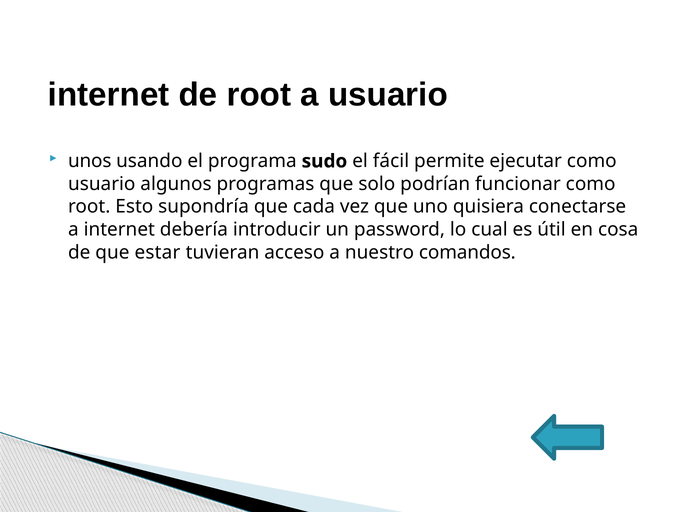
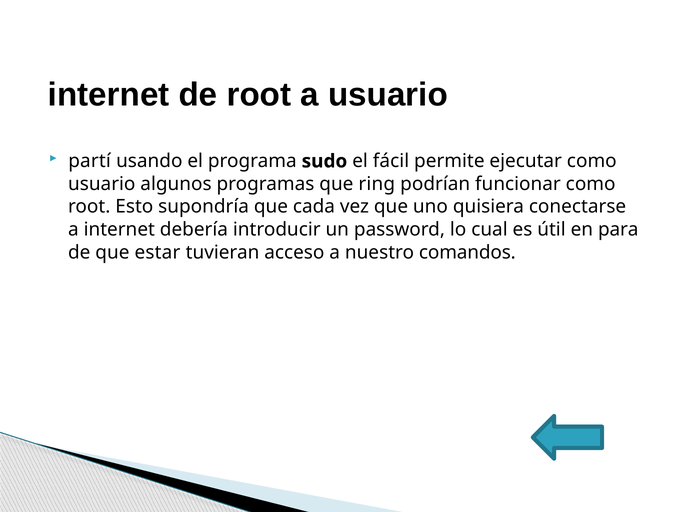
unos: unos -> partí (90, 161)
solo: solo -> ring (377, 184)
cosa: cosa -> para (618, 229)
